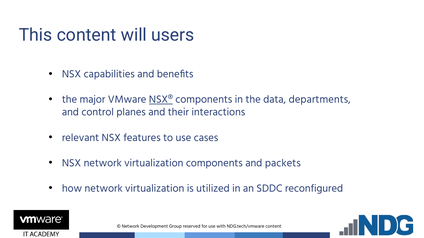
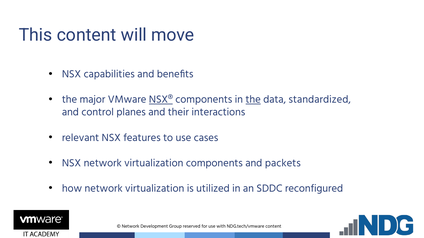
users: users -> move (173, 35)
the underline: none -> present (253, 100)
departments: departments -> standardized (320, 100)
